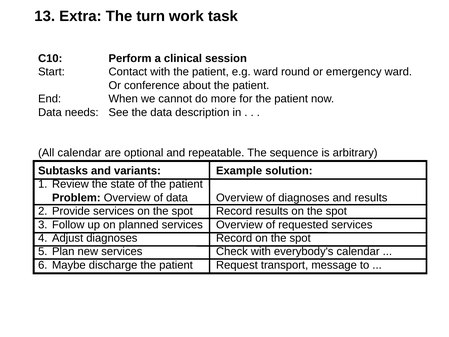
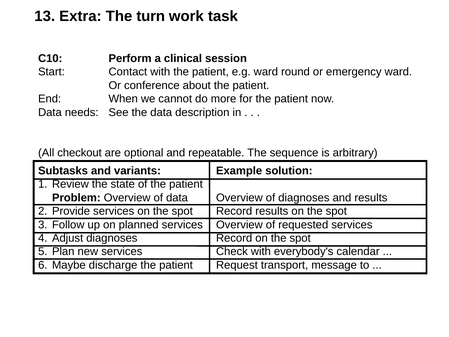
All calendar: calendar -> checkout (80, 153)
